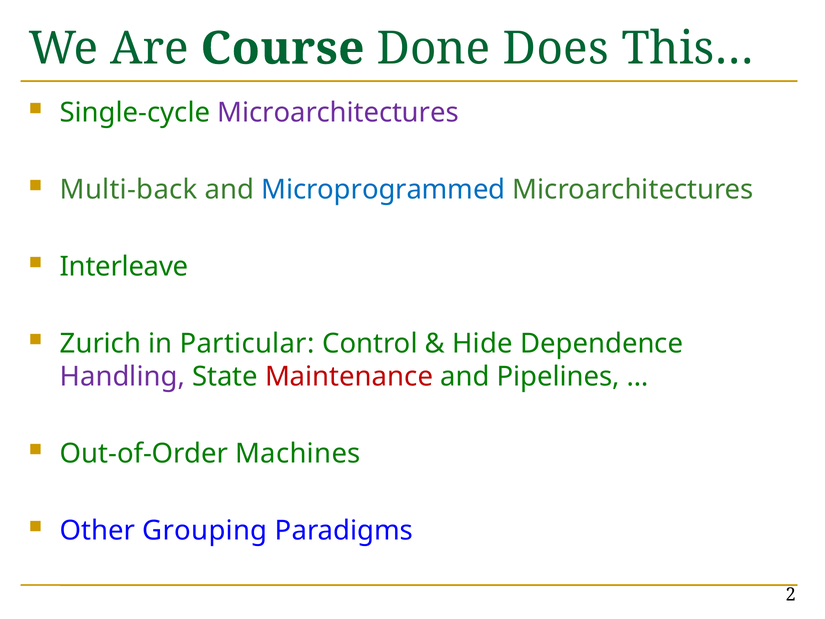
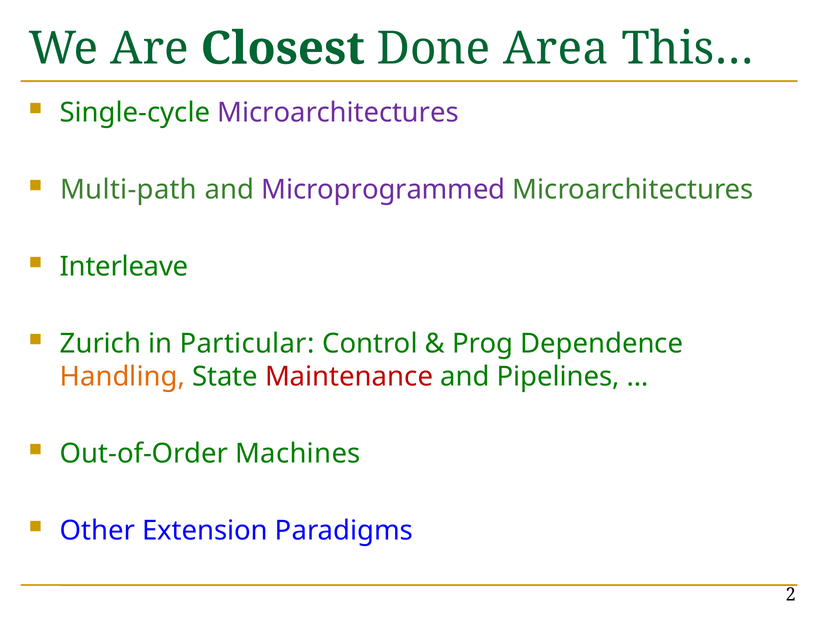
Course: Course -> Closest (283, 49)
Does: Does -> Area (556, 49)
Multi-back: Multi-back -> Multi-path (129, 189)
Microprogrammed colour: blue -> purple (383, 189)
Hide: Hide -> Prog (483, 343)
Handling colour: purple -> orange (122, 376)
Grouping: Grouping -> Extension (205, 530)
